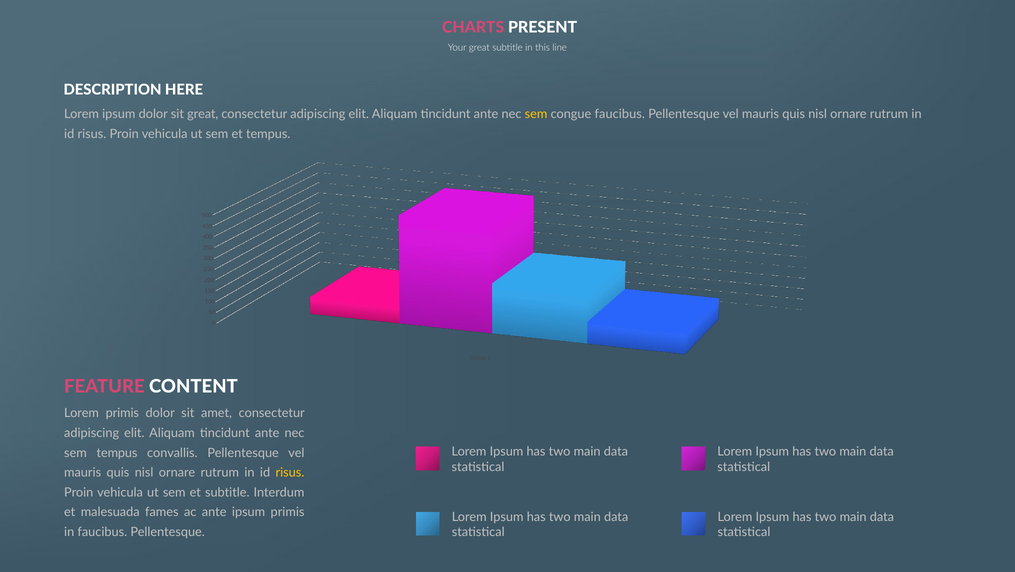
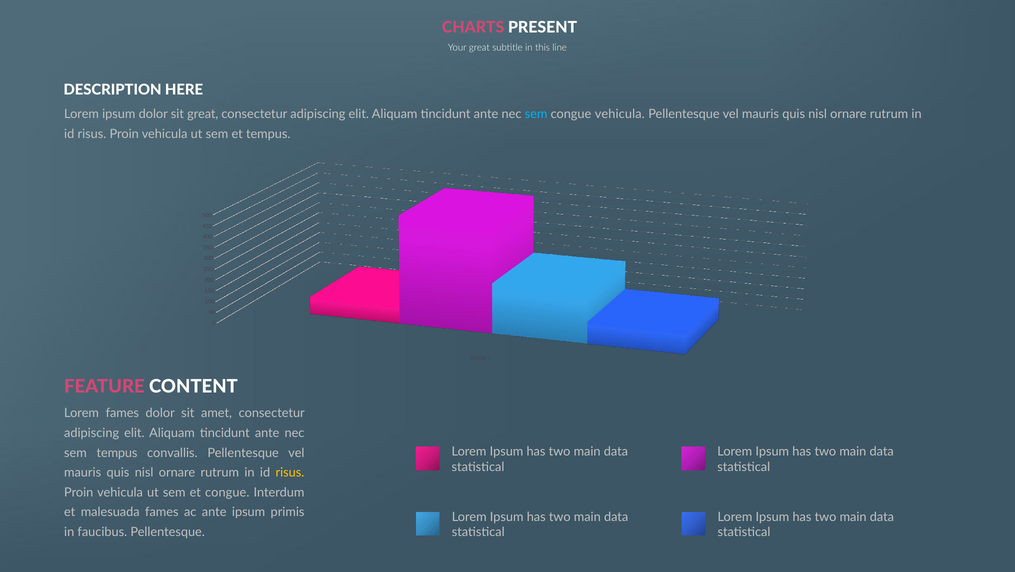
sem colour: yellow -> light blue (536, 114)
congue faucibus: faucibus -> vehicula (620, 114)
Lorem primis: primis -> fames (122, 413)
et subtitle: subtitle -> congue (227, 493)
